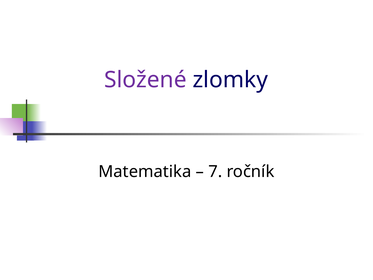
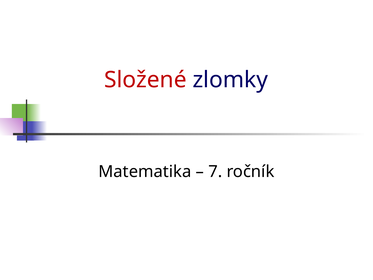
Složené colour: purple -> red (145, 80)
